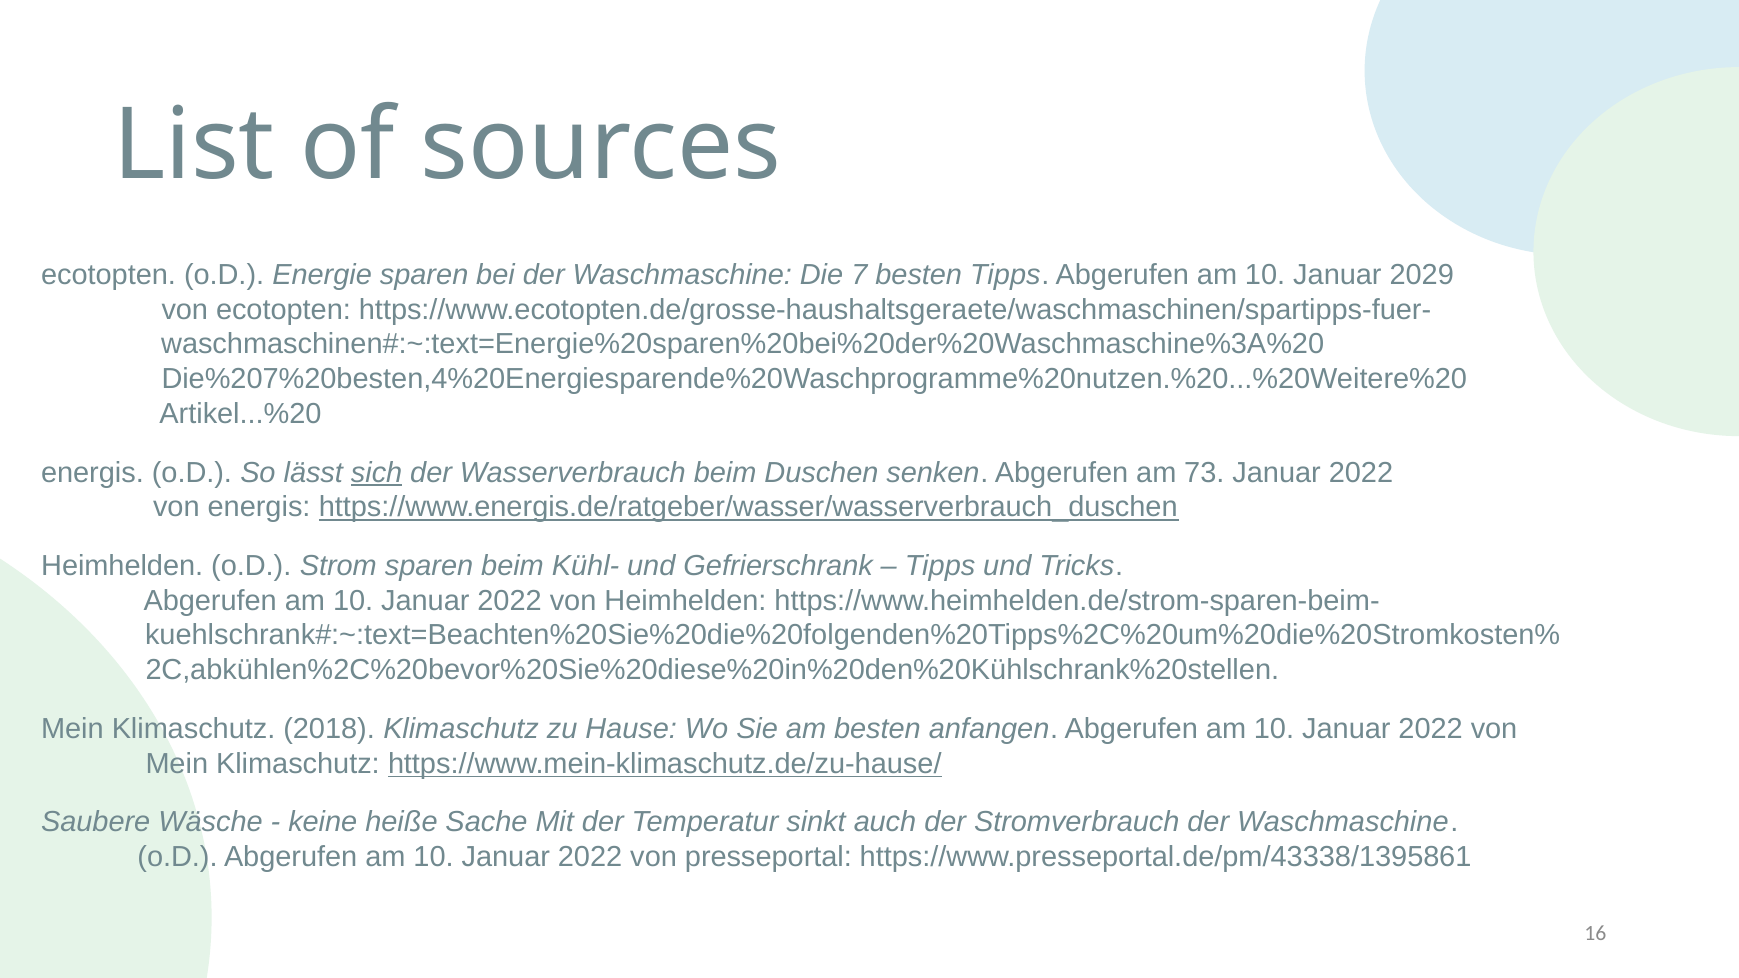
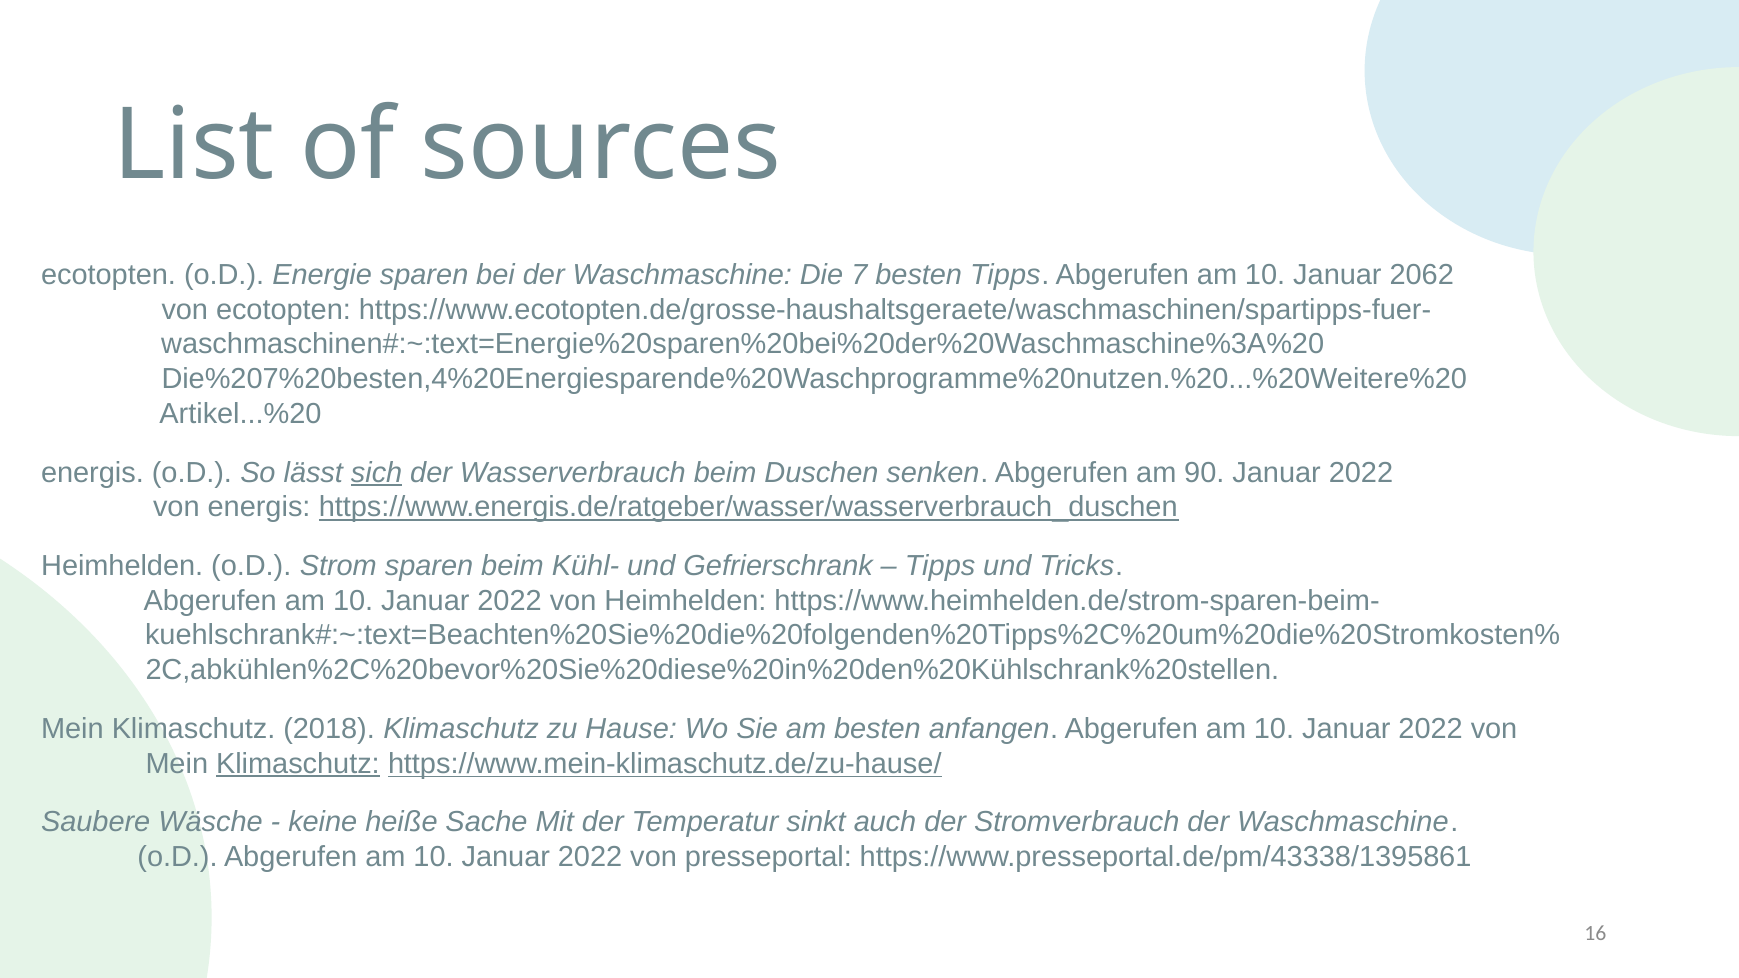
2029: 2029 -> 2062 (1422, 275)
73: 73 -> 90 (1204, 473)
Klimaschutz underline: none -> present (298, 764)
